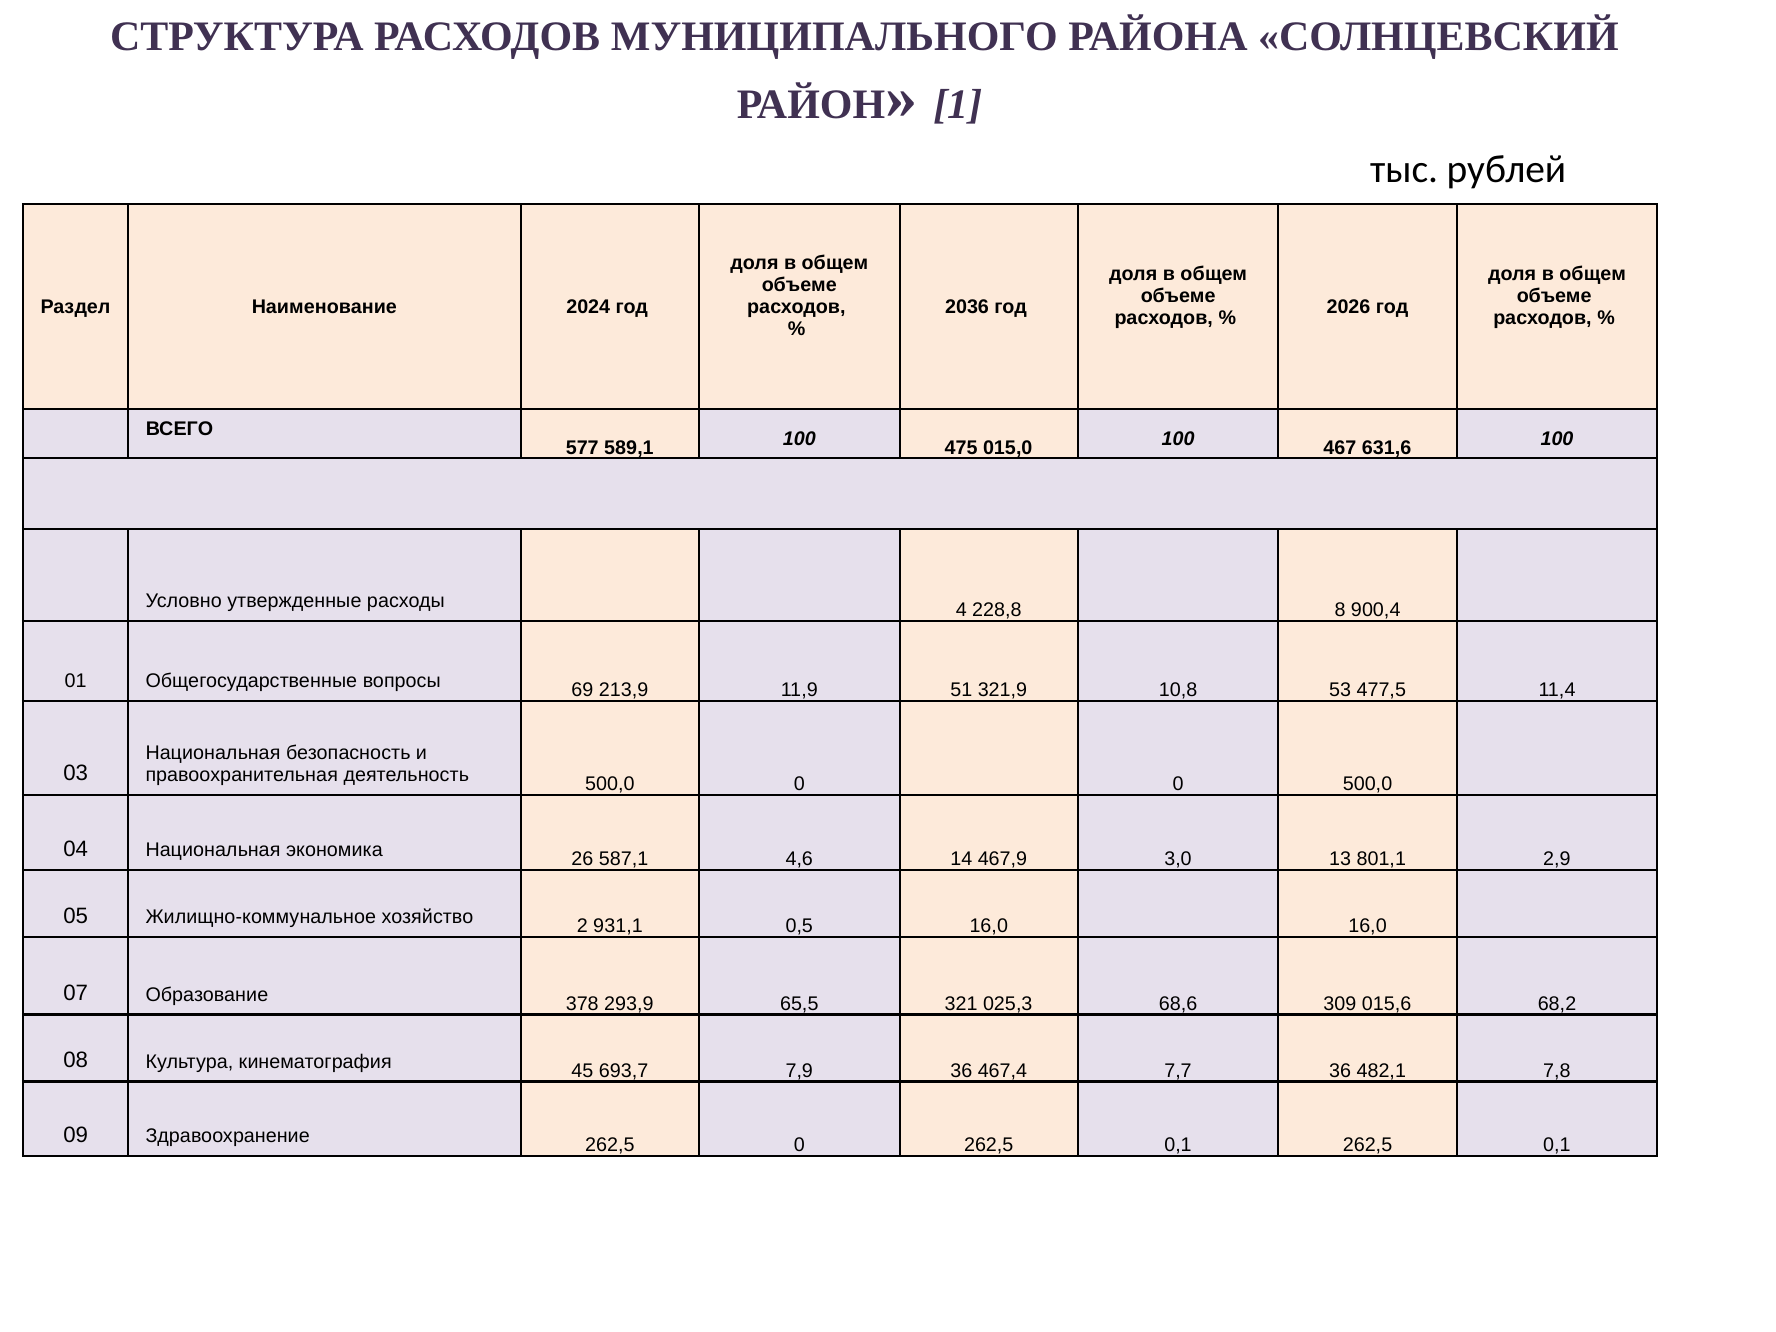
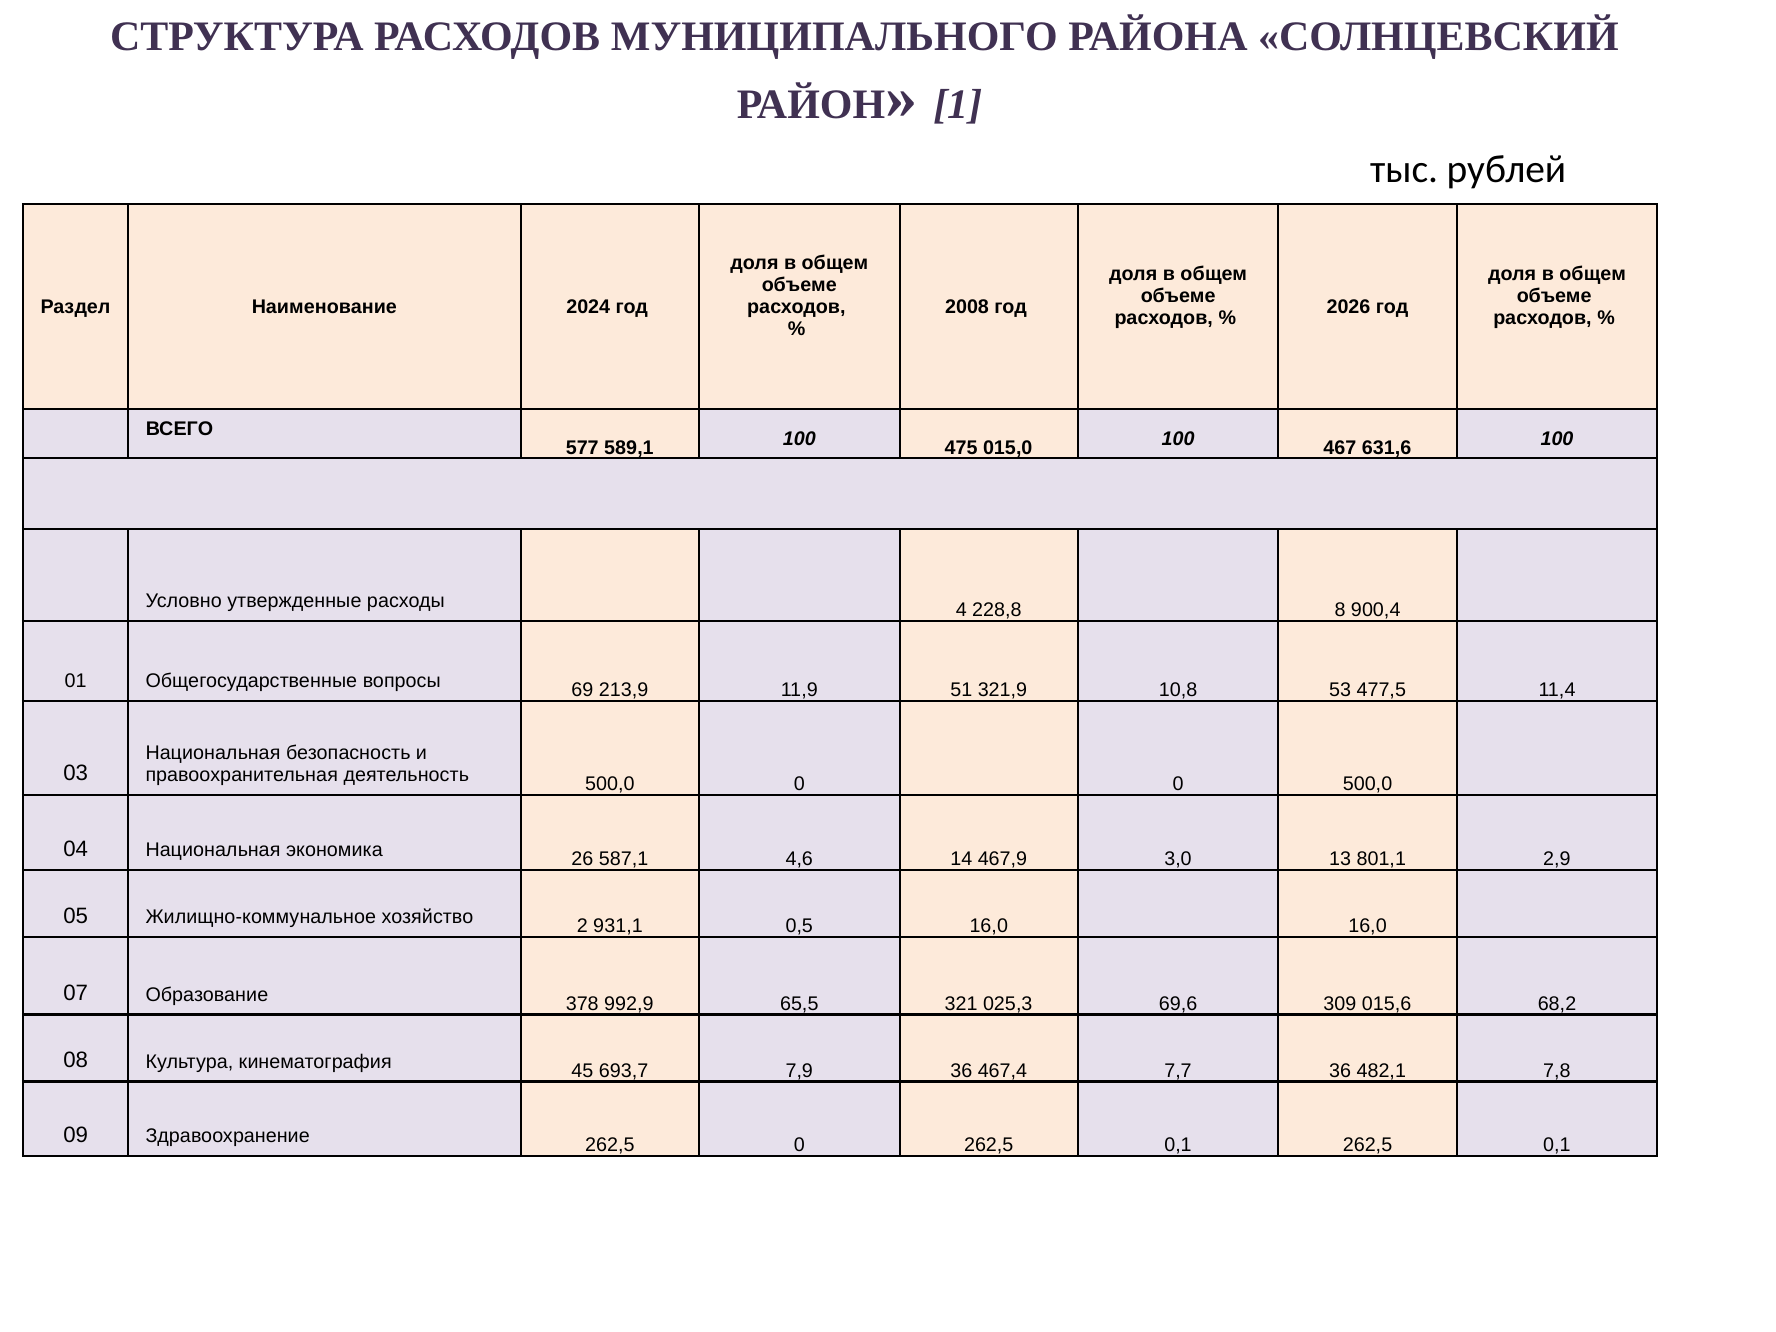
2036: 2036 -> 2008 (967, 307)
293,9: 293,9 -> 992,9 (629, 1004)
68,6: 68,6 -> 69,6 (1178, 1004)
